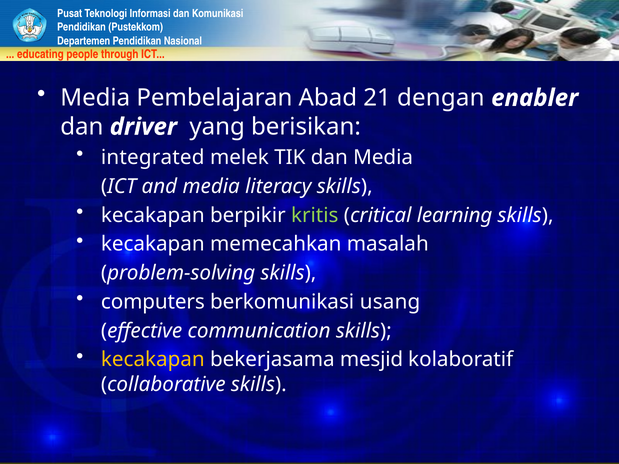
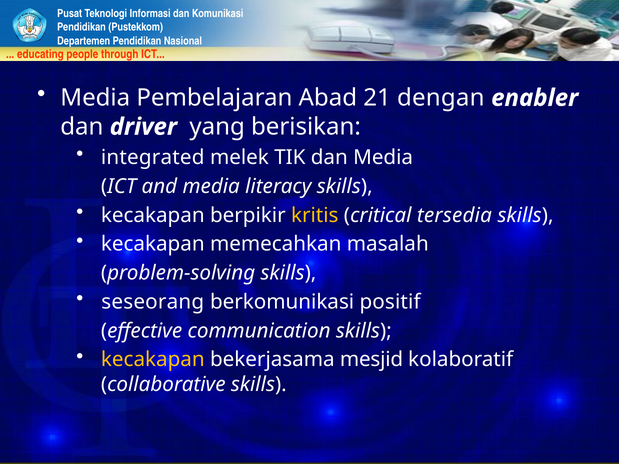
kritis colour: light green -> yellow (315, 215)
learning: learning -> tersedia (454, 215)
computers: computers -> seseorang (153, 302)
usang: usang -> positif (390, 302)
